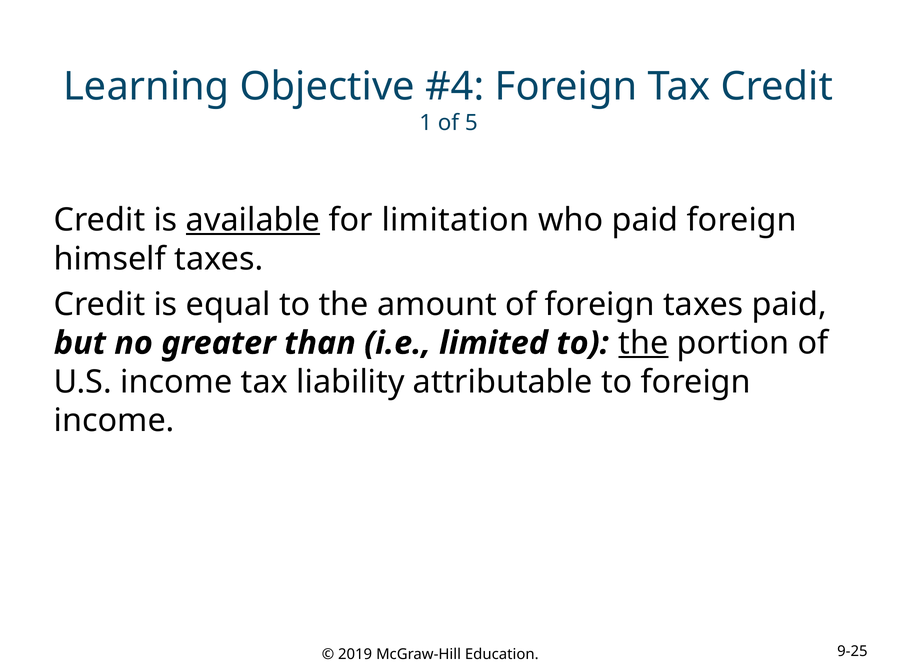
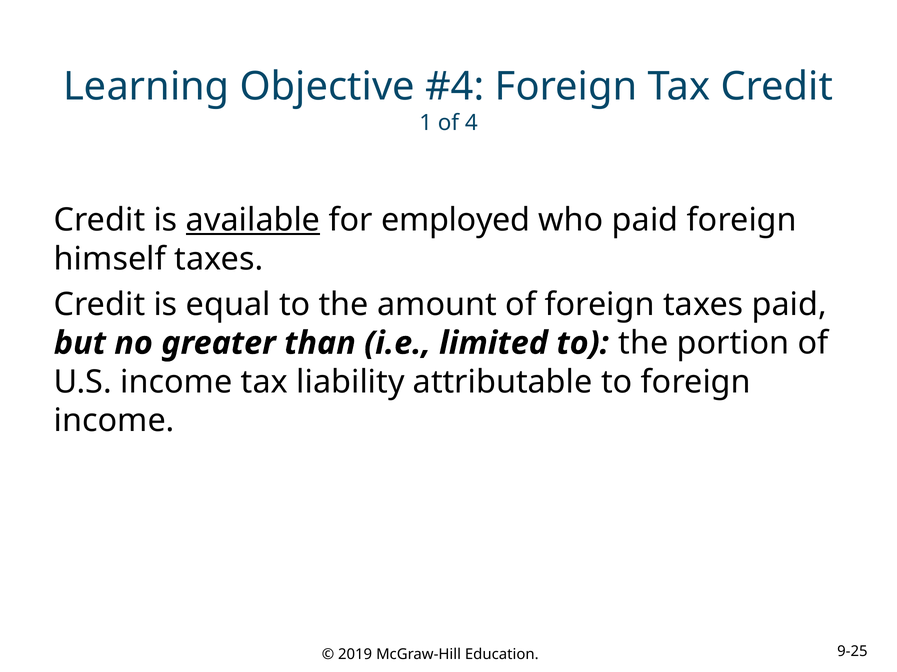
5: 5 -> 4 (471, 123)
limitation: limitation -> employed (456, 221)
the underline: present -> none (643, 344)
